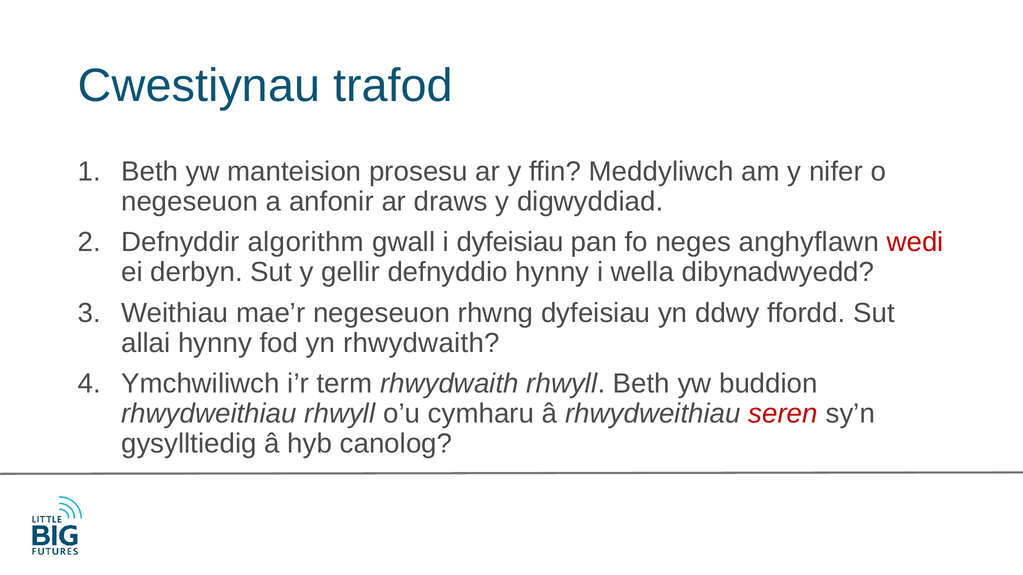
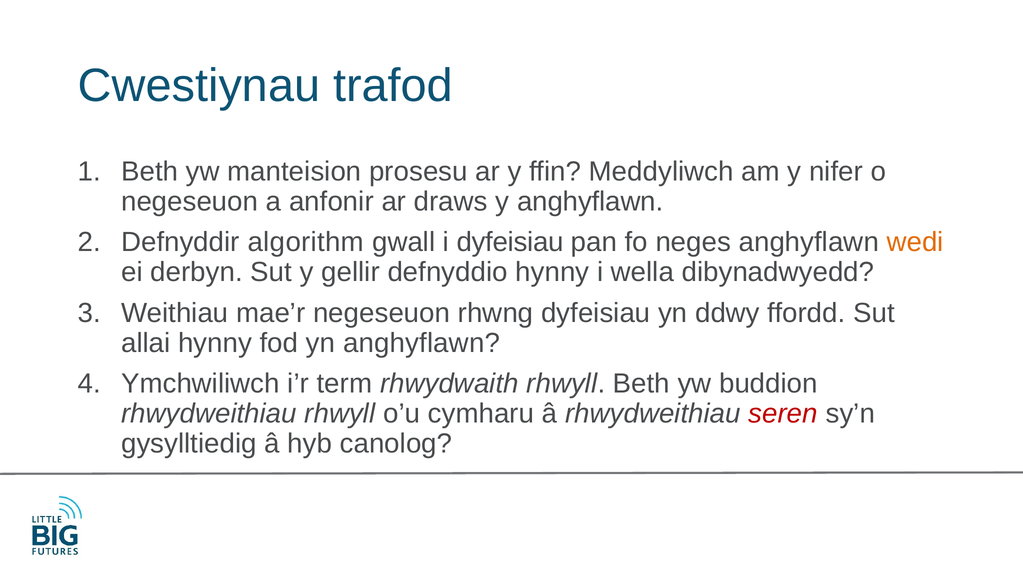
y digwyddiad: digwyddiad -> anghyflawn (590, 202)
wedi colour: red -> orange (915, 243)
yn rhwydwaith: rhwydwaith -> anghyflawn (421, 343)
